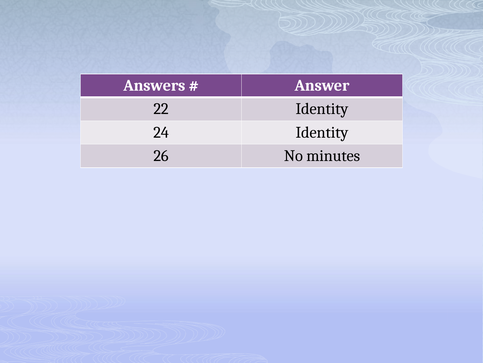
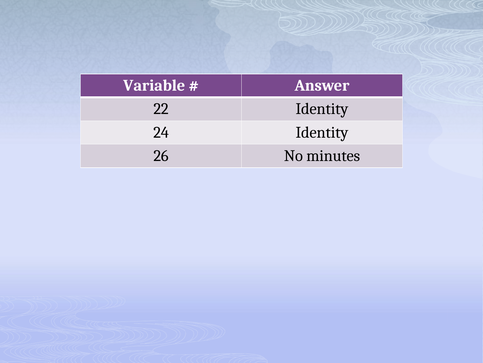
Answers: Answers -> Variable (154, 85)
